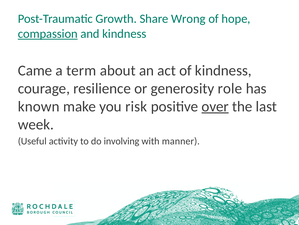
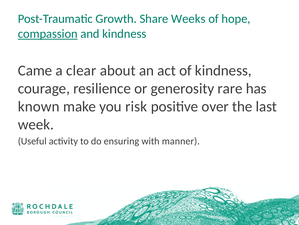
Wrong: Wrong -> Weeks (188, 19)
term: term -> clear (81, 70)
role: role -> rare (230, 88)
over underline: present -> none (215, 106)
involving: involving -> ensuring (121, 141)
